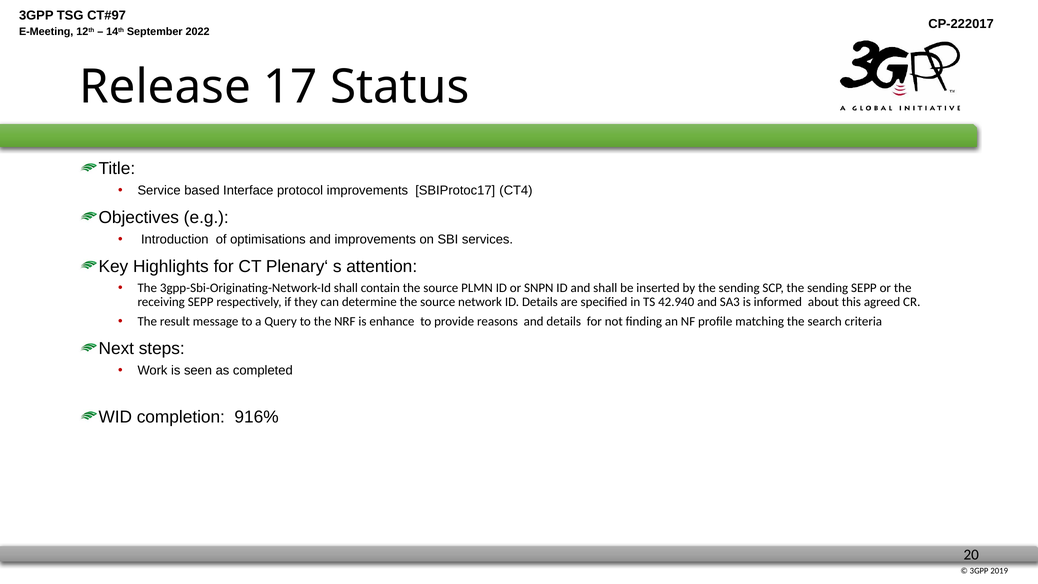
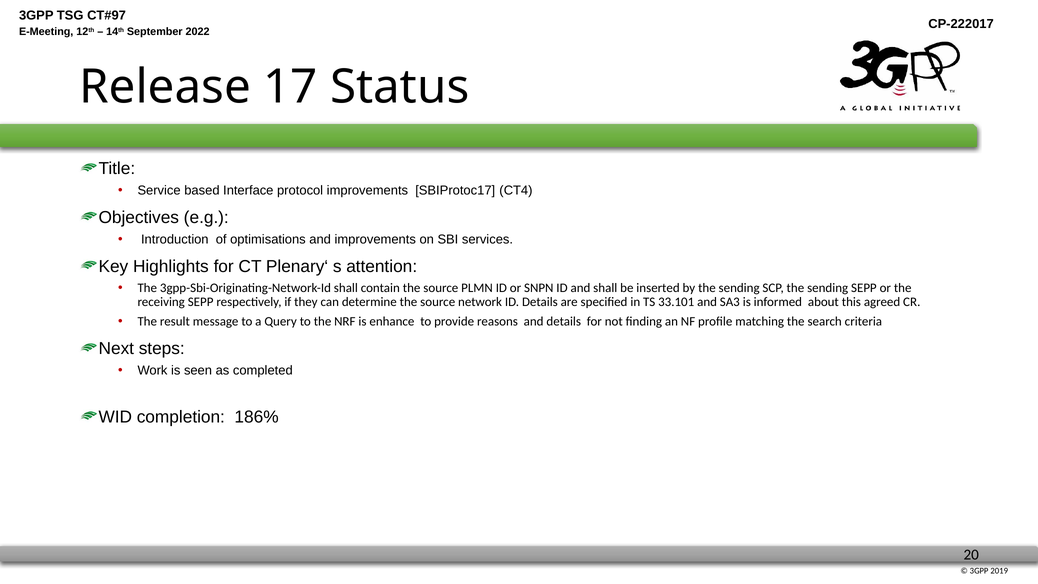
42.940: 42.940 -> 33.101 (676, 302)
916%: 916% -> 186% (257, 417)
